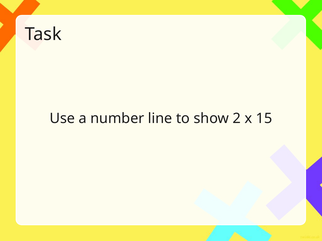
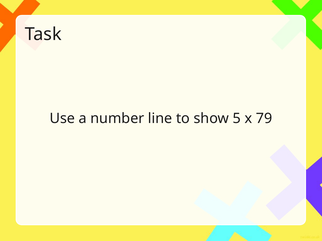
2: 2 -> 5 (237, 119)
15: 15 -> 79 (264, 119)
